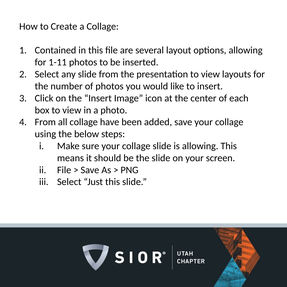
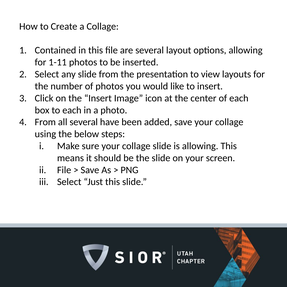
box to view: view -> each (72, 110)
all collage: collage -> several (84, 122)
